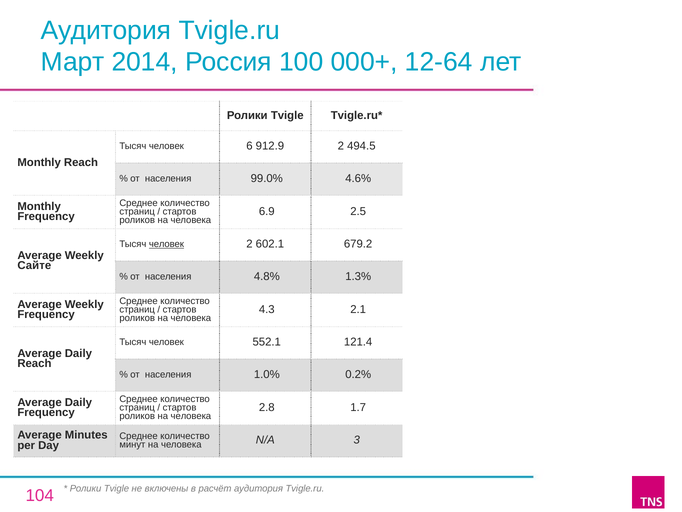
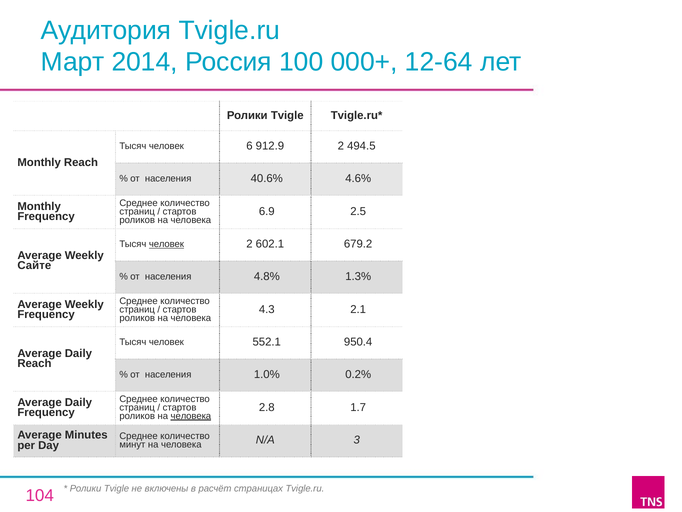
99.0%: 99.0% -> 40.6% (267, 178)
121.4: 121.4 -> 950.4 (358, 342)
человека underline: none -> present (191, 416)
расчёт аудитория: аудитория -> страницах (258, 488)
